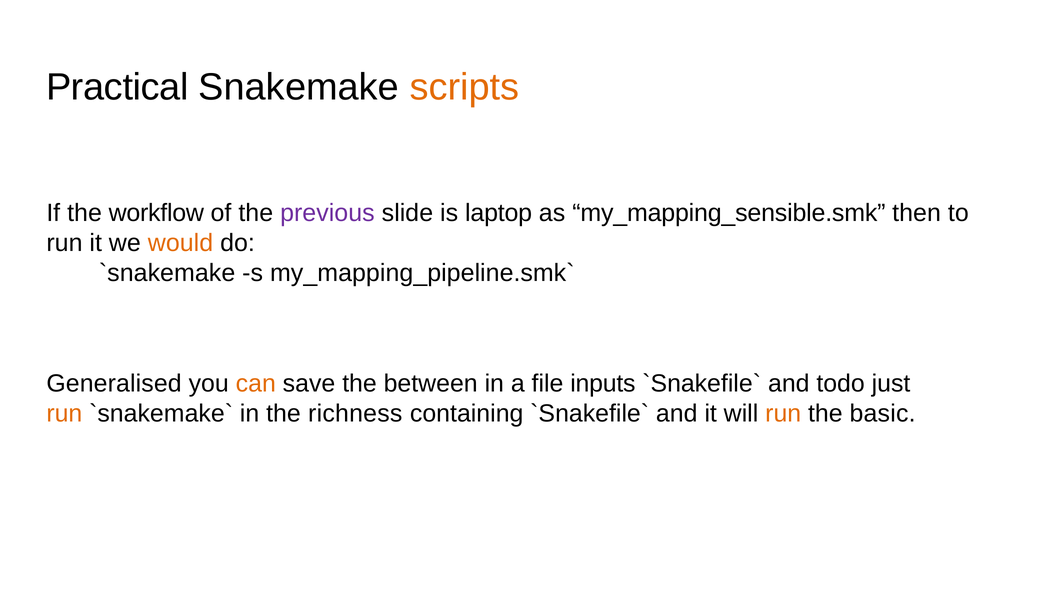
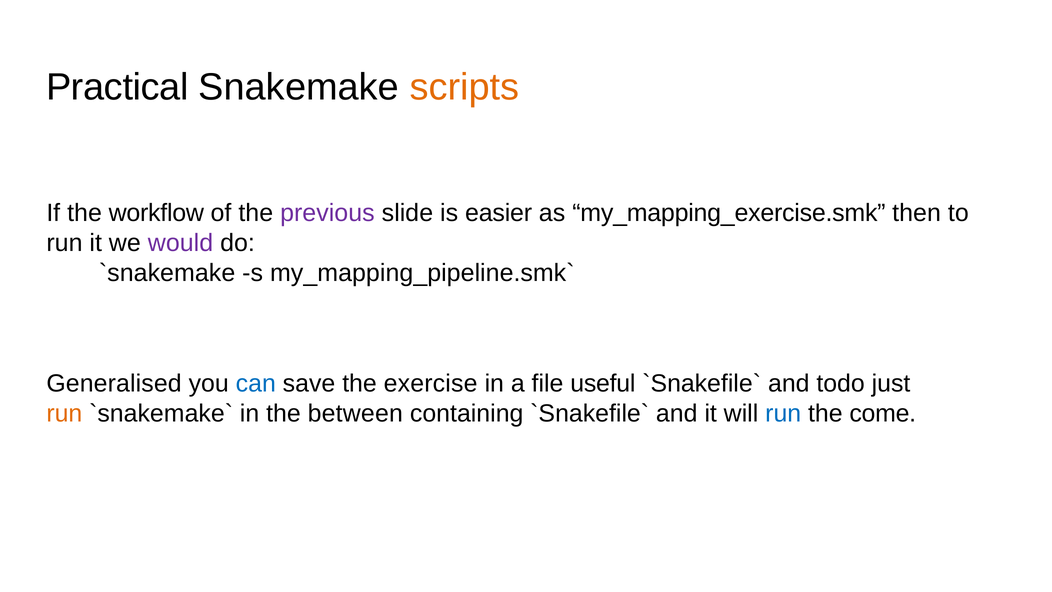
laptop: laptop -> easier (499, 213)
my_mapping_sensible.smk: my_mapping_sensible.smk -> my_mapping_exercise.smk (729, 213)
would colour: orange -> purple (181, 243)
can colour: orange -> blue (256, 383)
between: between -> exercise (431, 383)
inputs: inputs -> useful (603, 383)
richness: richness -> between (355, 413)
run colour: orange -> blue (783, 413)
basic: basic -> come (883, 413)
